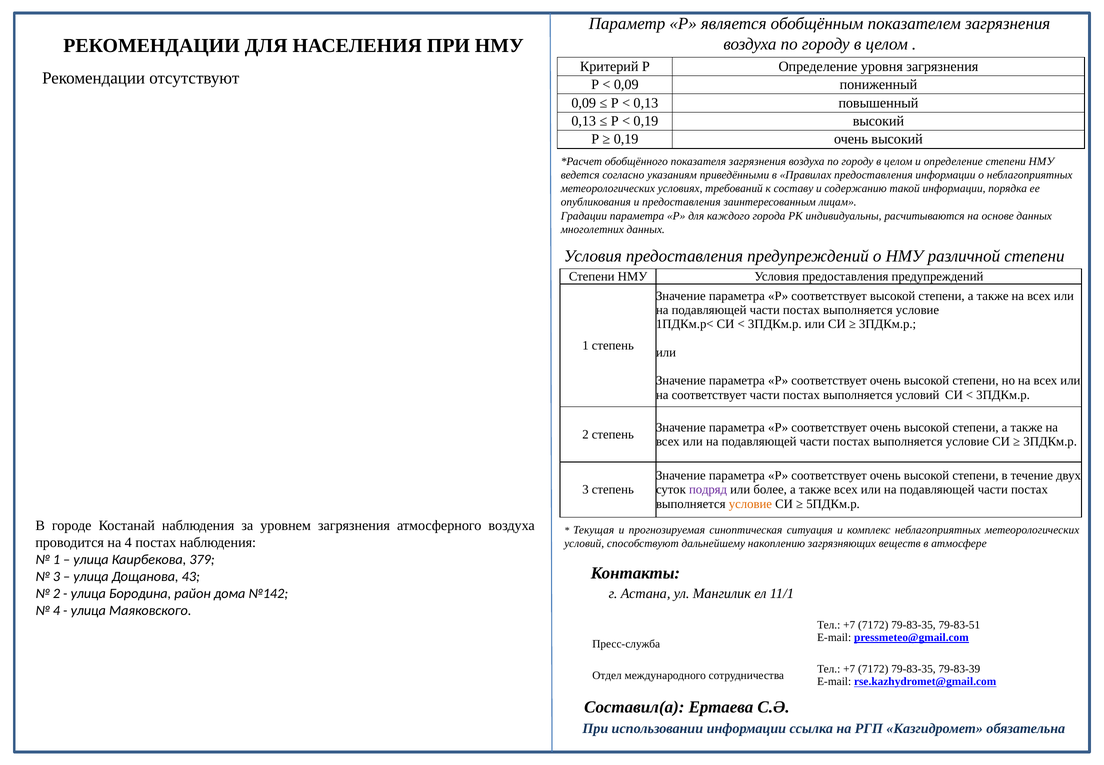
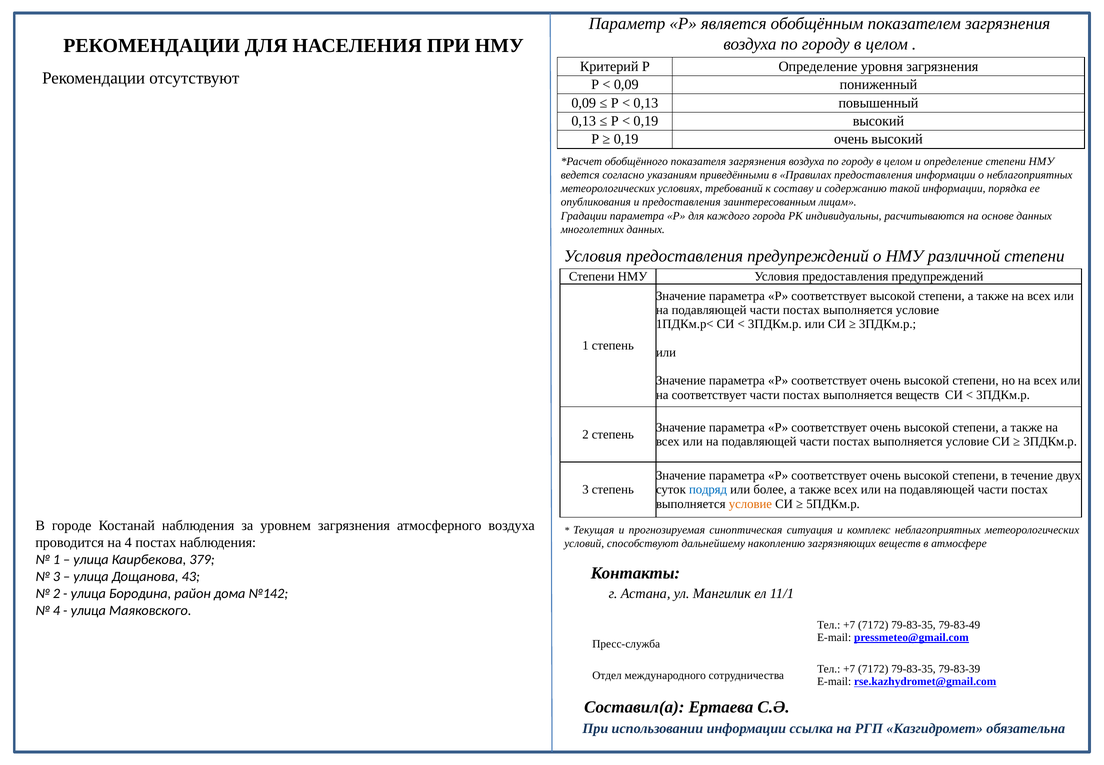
выполняется условий: условий -> веществ (918, 395)
подряд colour: purple -> blue (708, 489)
79-83-51: 79-83-51 -> 79-83-49 (959, 624)
